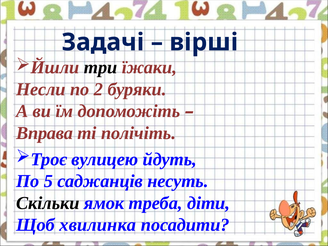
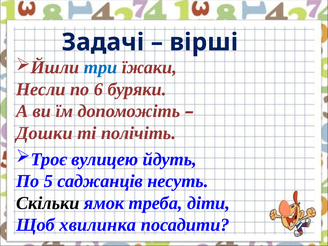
три colour: black -> blue (101, 67)
2: 2 -> 6 (98, 89)
Вправа: Вправа -> Дошки (44, 133)
